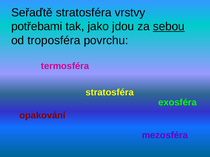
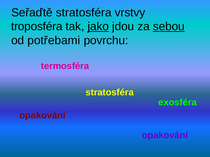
potřebami: potřebami -> troposféra (37, 27)
jako underline: none -> present (98, 27)
troposféra: troposféra -> potřebami (54, 41)
mezosféra: mezosféra -> opakování (165, 136)
